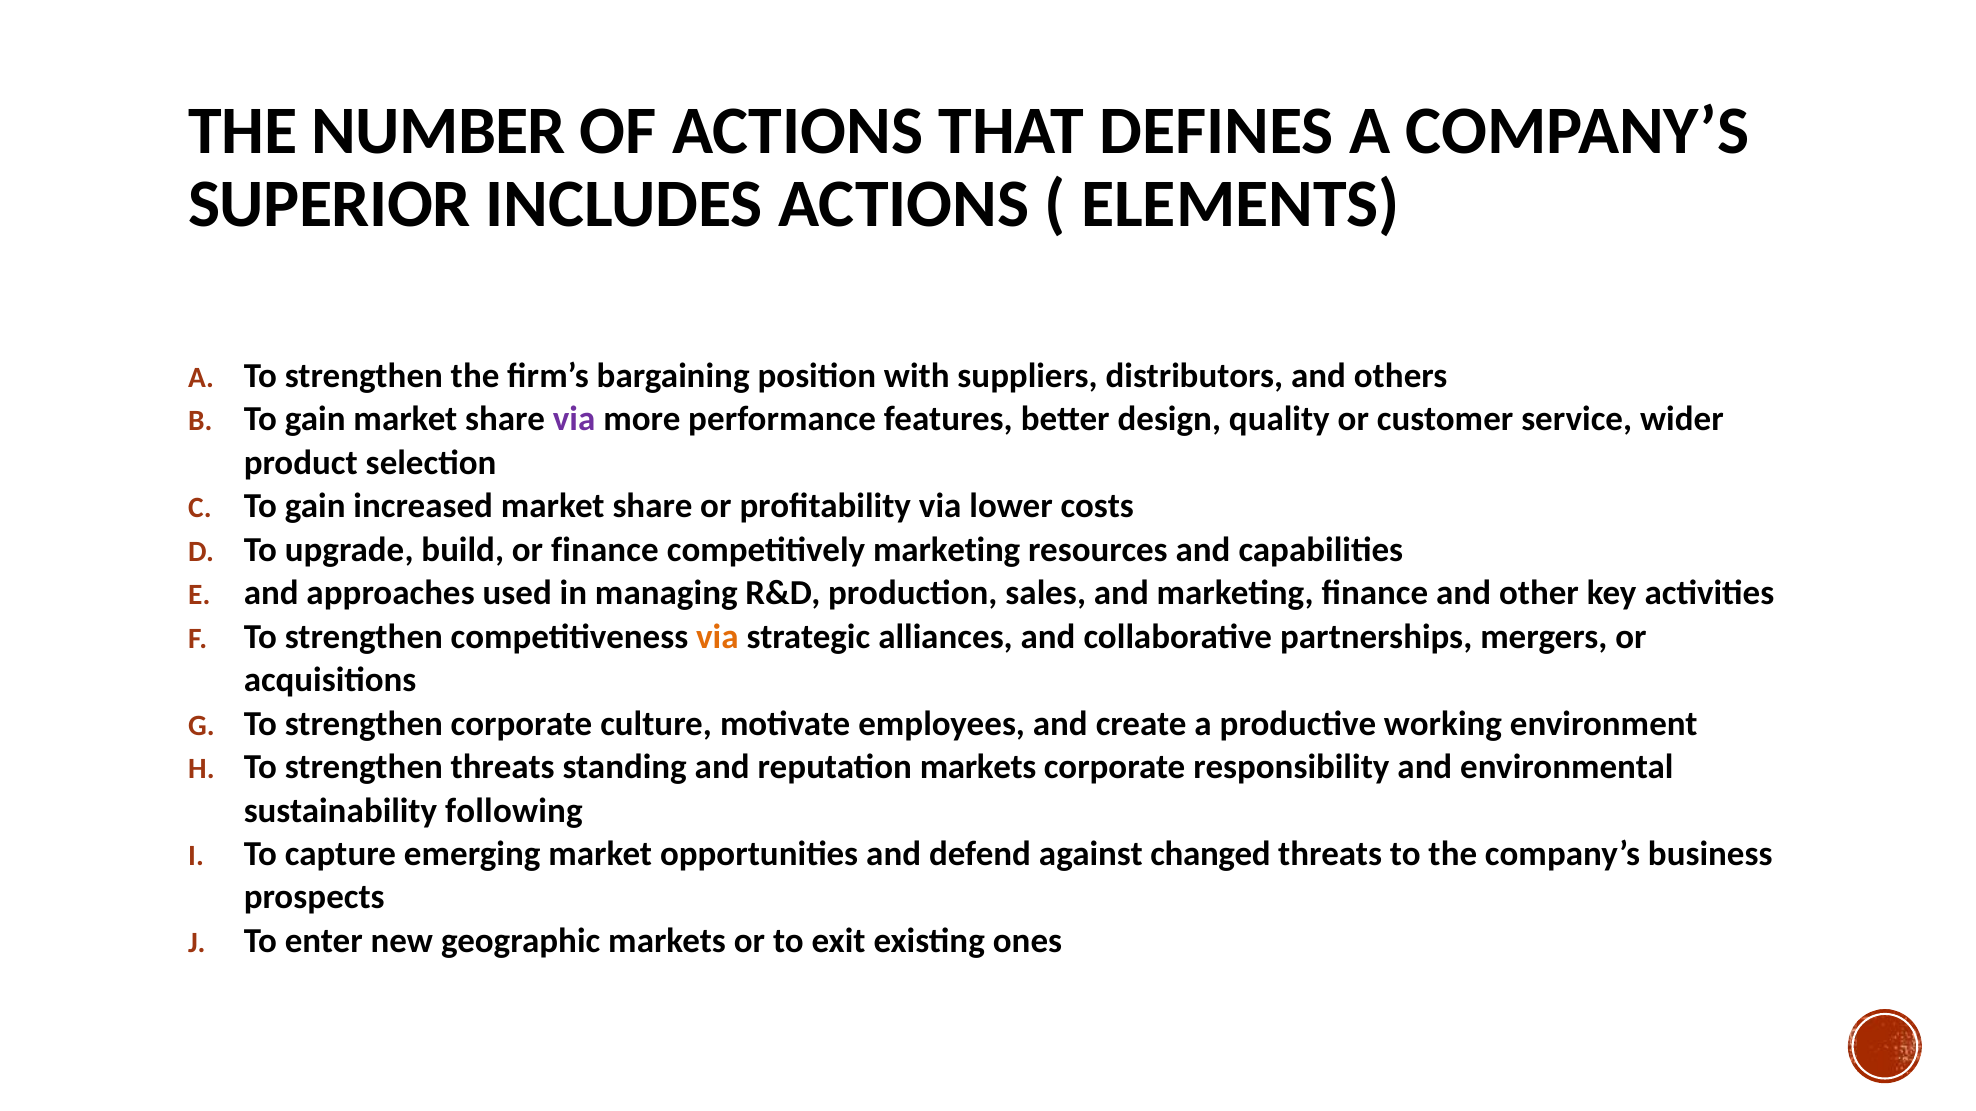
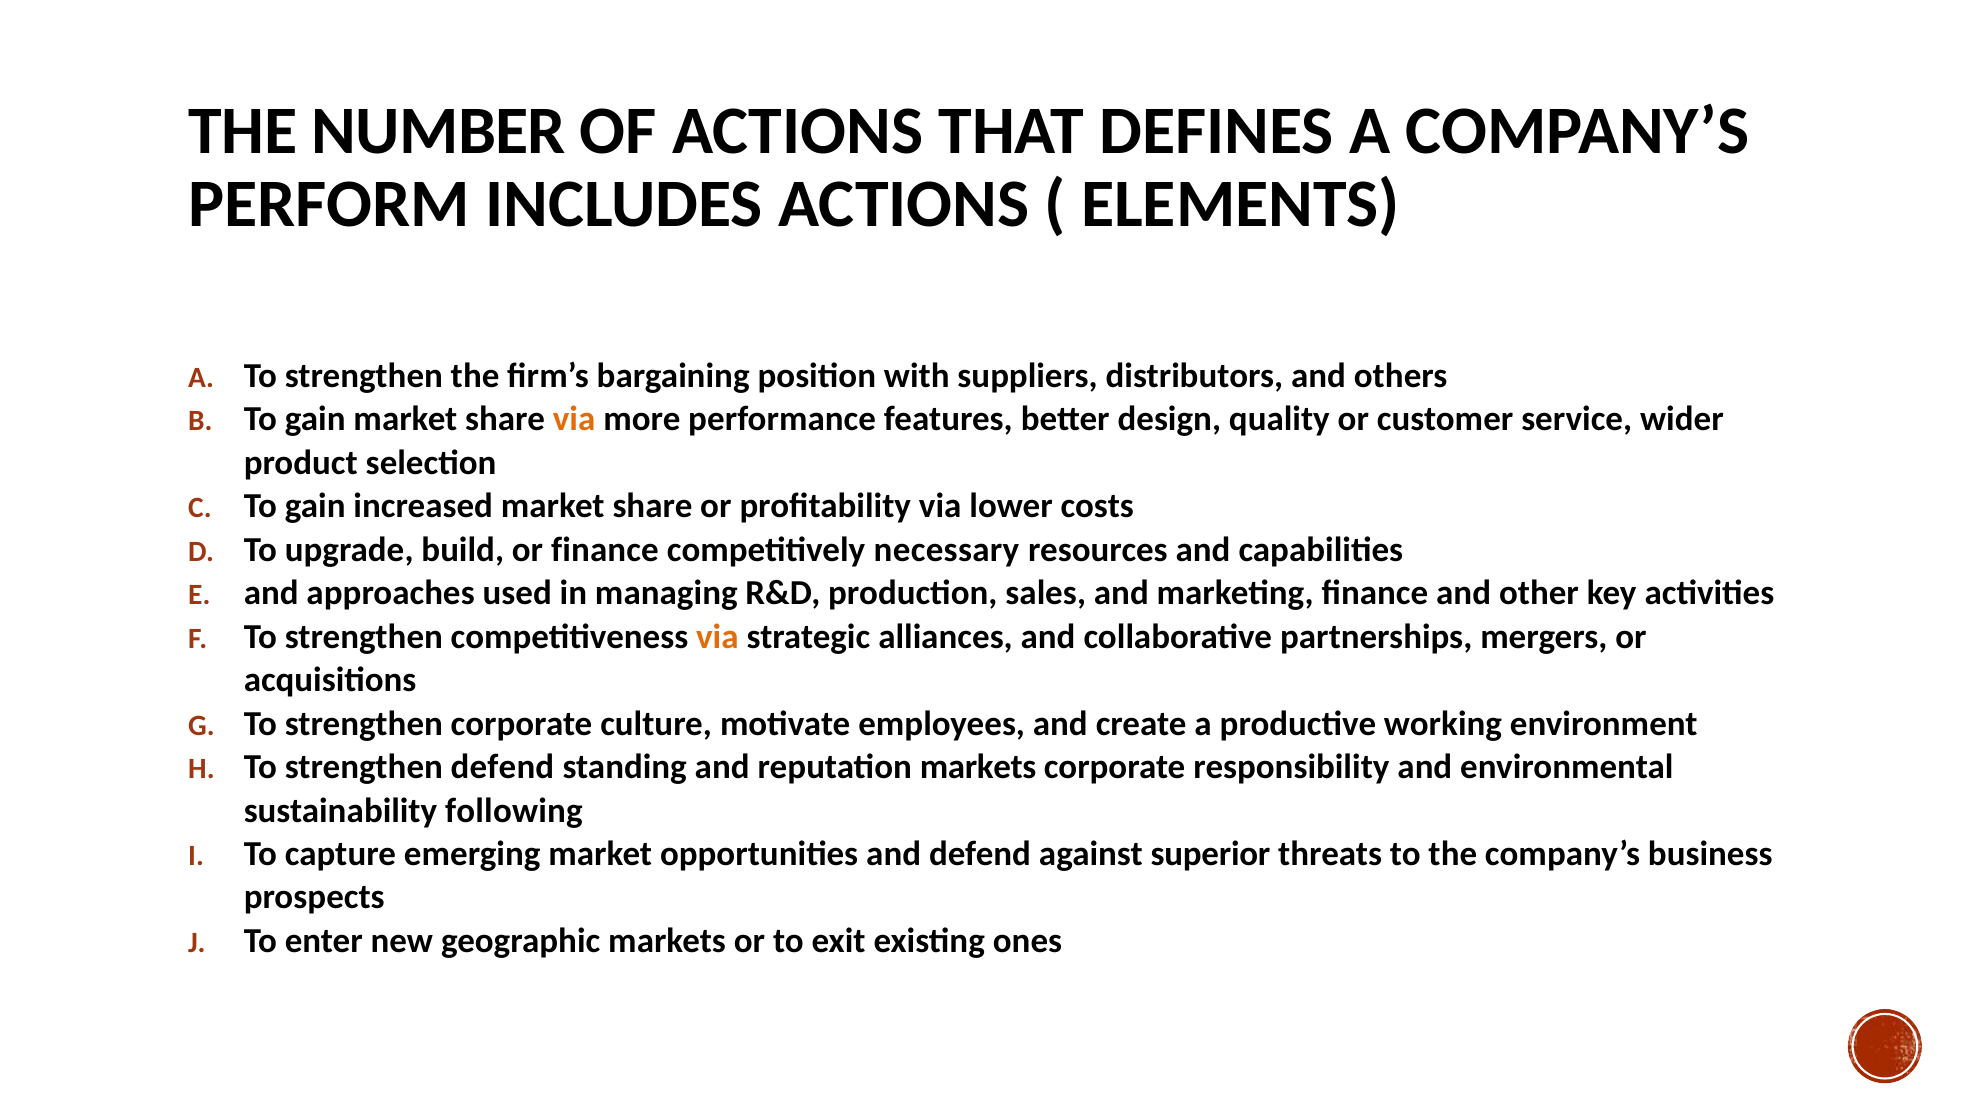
SUPERIOR: SUPERIOR -> PERFORM (329, 204)
via colour: purple -> orange (574, 420)
competitively marketing: marketing -> necessary (946, 550)
strengthen threats: threats -> defend (502, 767)
changed: changed -> superior (1210, 854)
